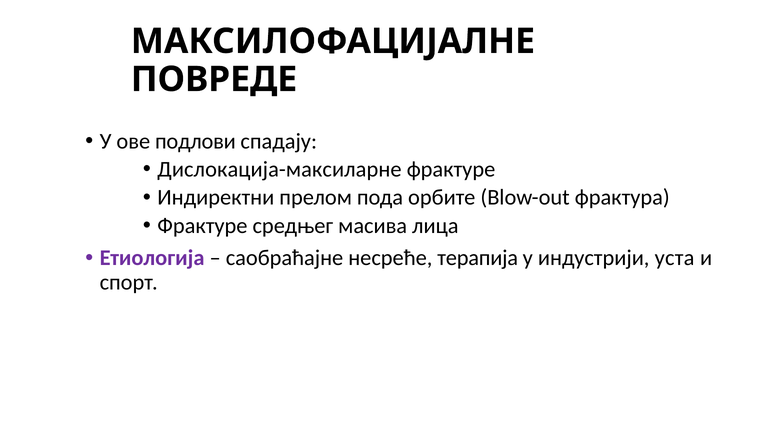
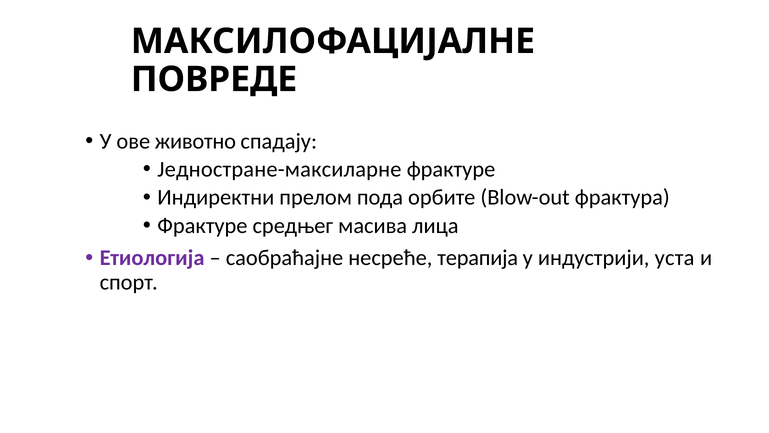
подлови: подлови -> животно (195, 141)
Дислокација-максиларне: Дислокација-максиларне -> Једностране-максиларне (279, 169)
